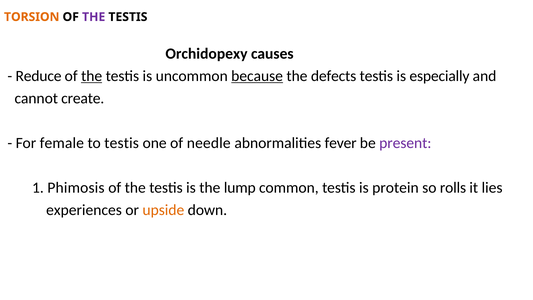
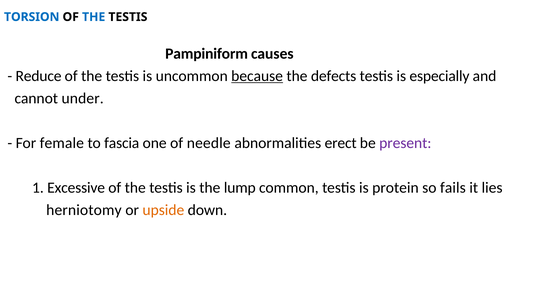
TORSION colour: orange -> blue (32, 17)
THE colour: purple -> blue (94, 17)
Orchidopexy: Orchidopexy -> Pampiniform (207, 54)
the underline: present -> none (92, 76)
create: create -> under (83, 98)
to testis: testis -> fascia (122, 143)
fever: fever -> erect (341, 143)
Phimosis: Phimosis -> Excessive (76, 188)
rolls: rolls -> fails (453, 188)
experiences: experiences -> herniotomy (84, 210)
